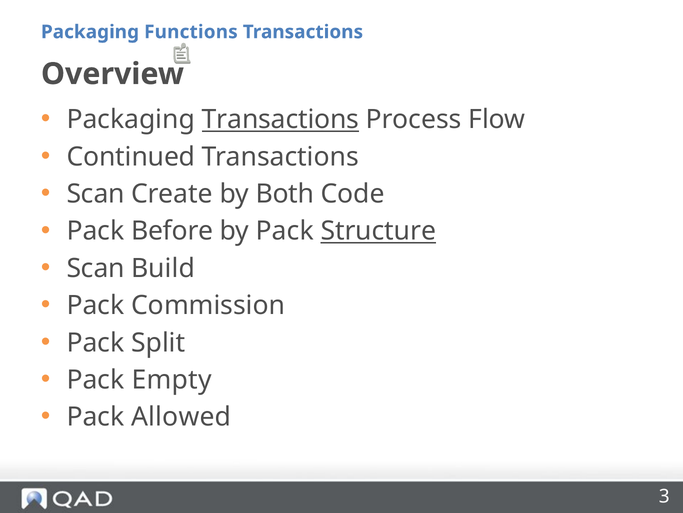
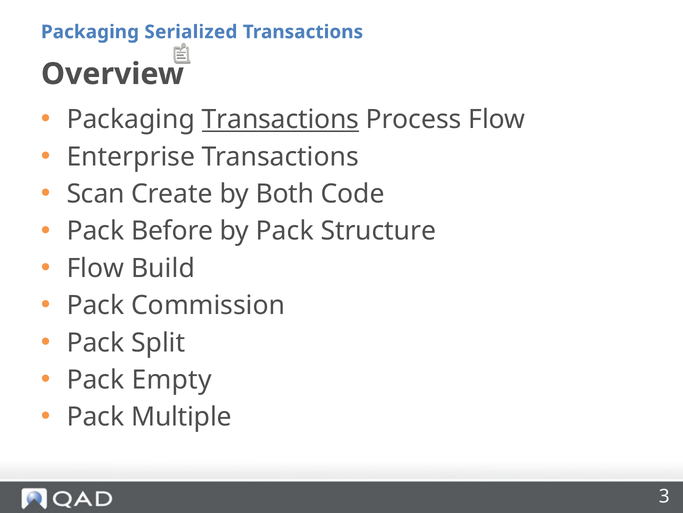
Functions: Functions -> Serialized (191, 32)
Continued: Continued -> Enterprise (131, 157)
Structure underline: present -> none (378, 231)
Scan: Scan -> Flow (95, 268)
Allowed: Allowed -> Multiple (181, 417)
